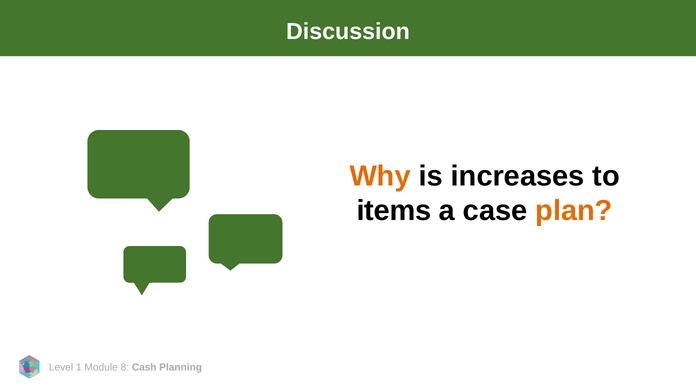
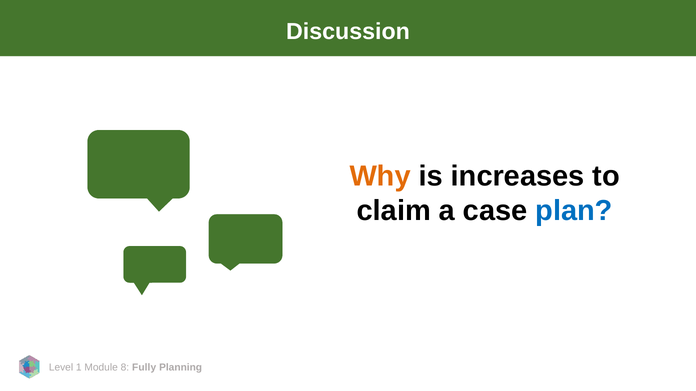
items: items -> claim (394, 211)
plan colour: orange -> blue (574, 211)
Cash: Cash -> Fully (144, 368)
